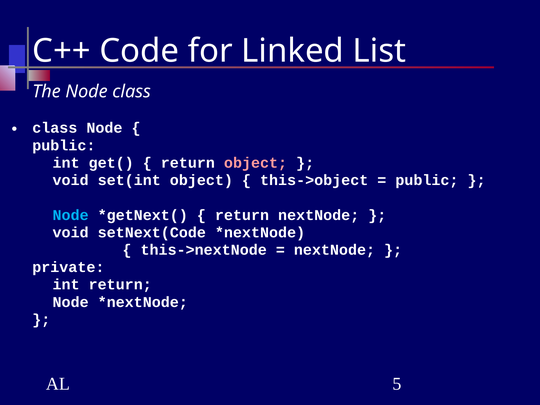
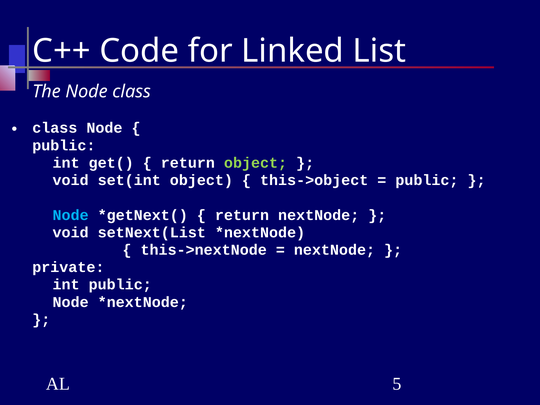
object colour: pink -> light green (256, 163)
setNext(Code: setNext(Code -> setNext(List (152, 232)
int return: return -> public (120, 285)
